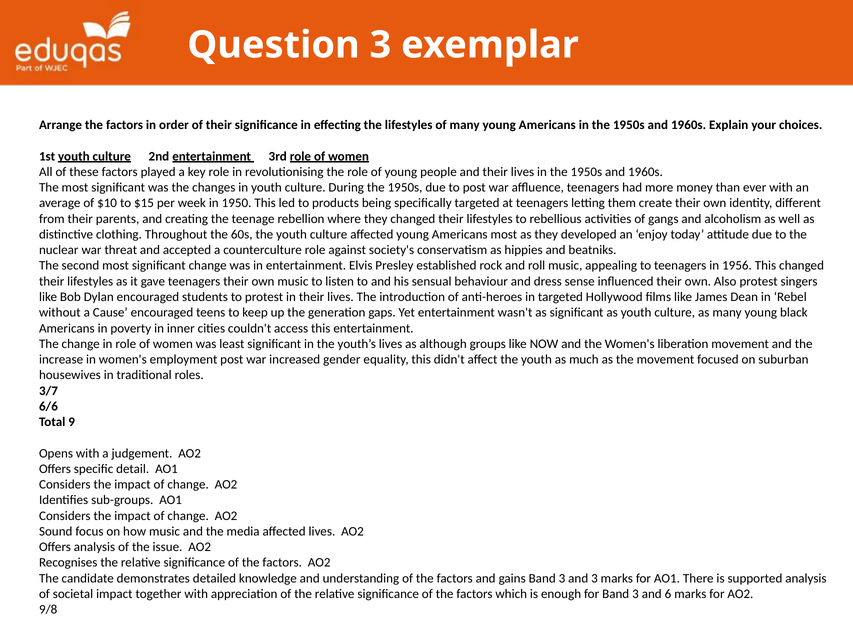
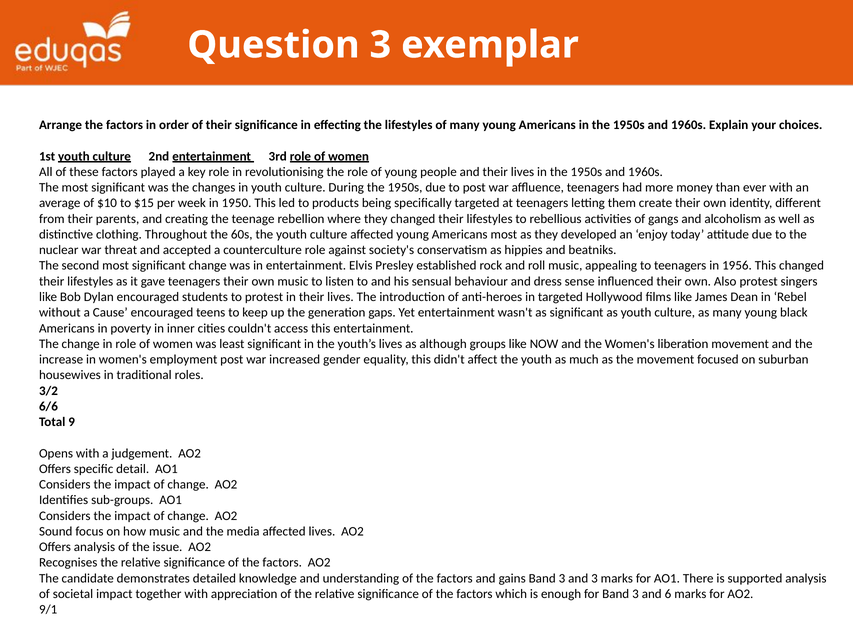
3/7: 3/7 -> 3/2 (48, 391)
9/8: 9/8 -> 9/1 (48, 610)
